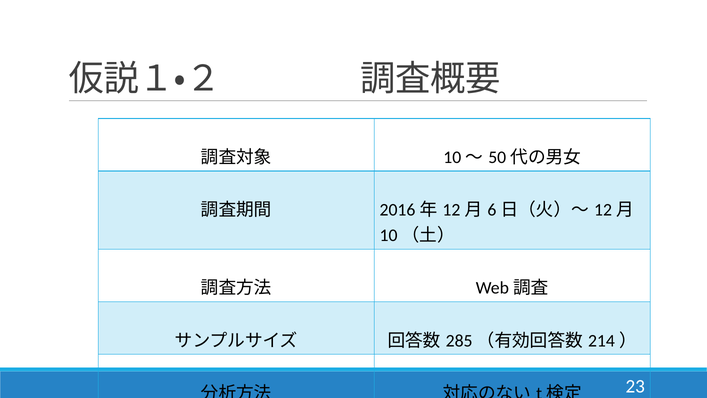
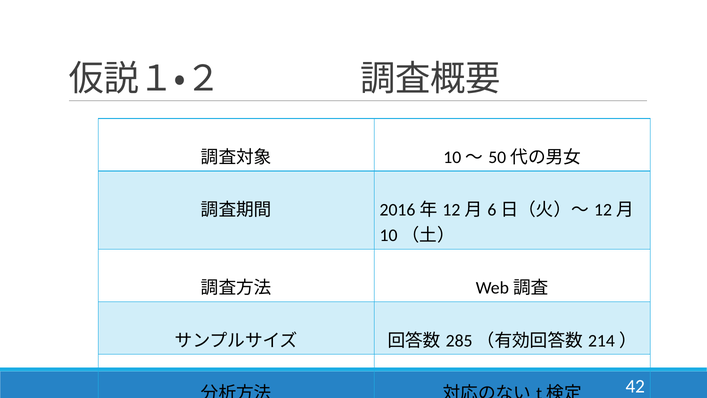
23: 23 -> 42 (635, 386)
